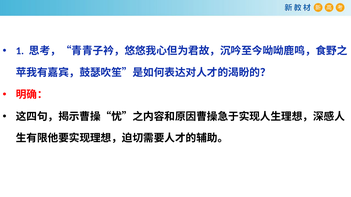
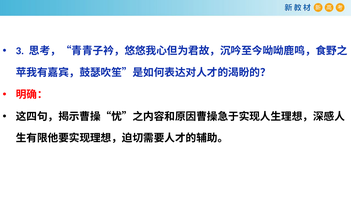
1: 1 -> 3 (20, 51)
